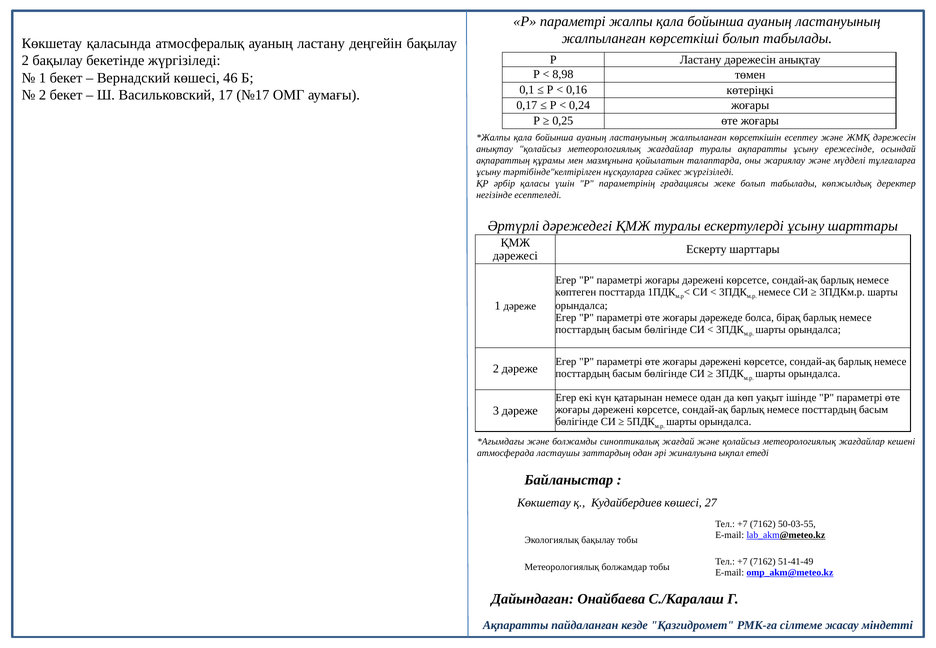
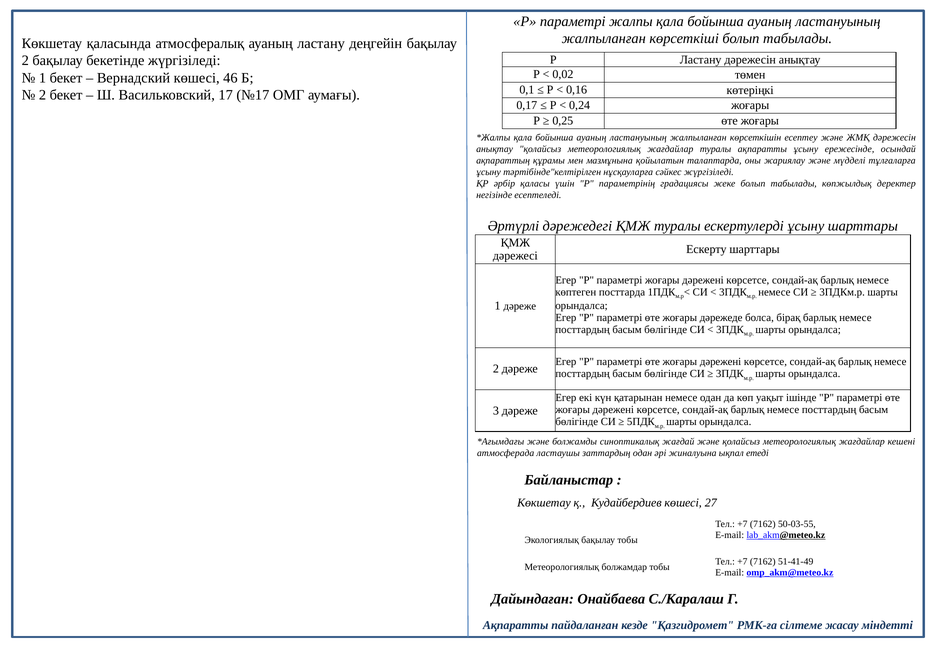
8,98: 8,98 -> 0,02 (563, 74)
